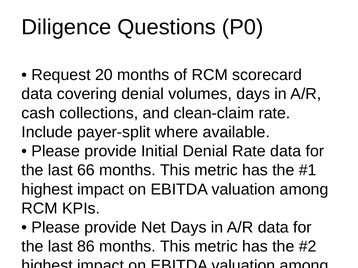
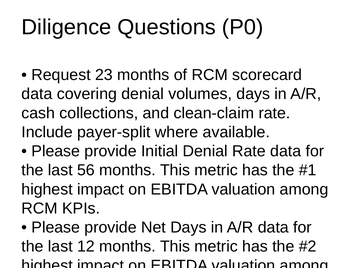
20: 20 -> 23 (104, 75)
66: 66 -> 56 (86, 171)
86: 86 -> 12 (86, 247)
